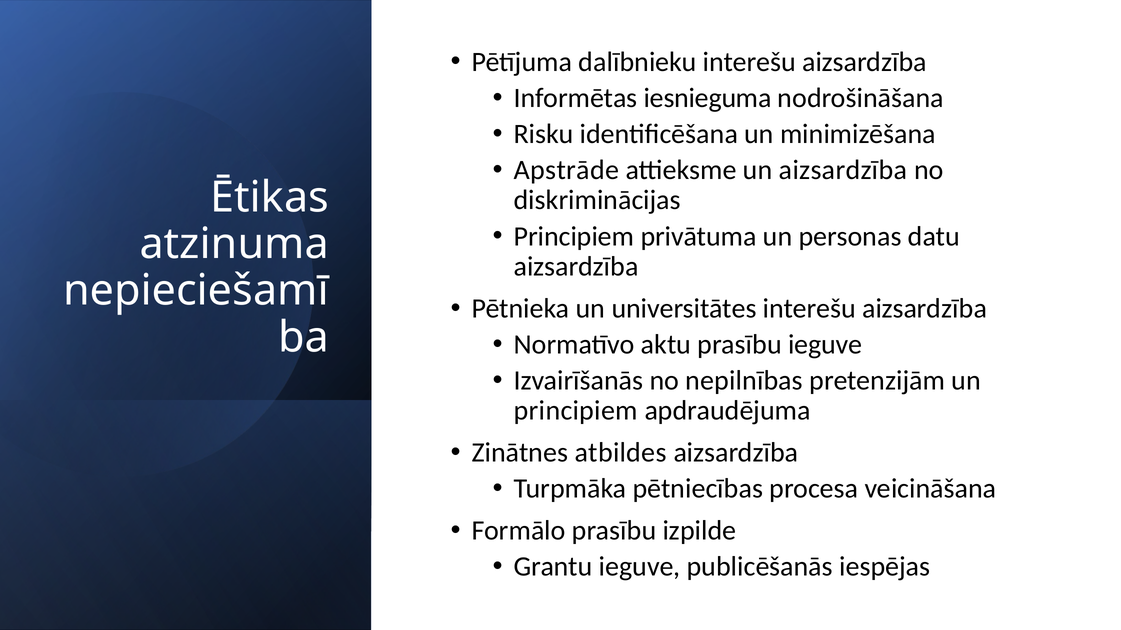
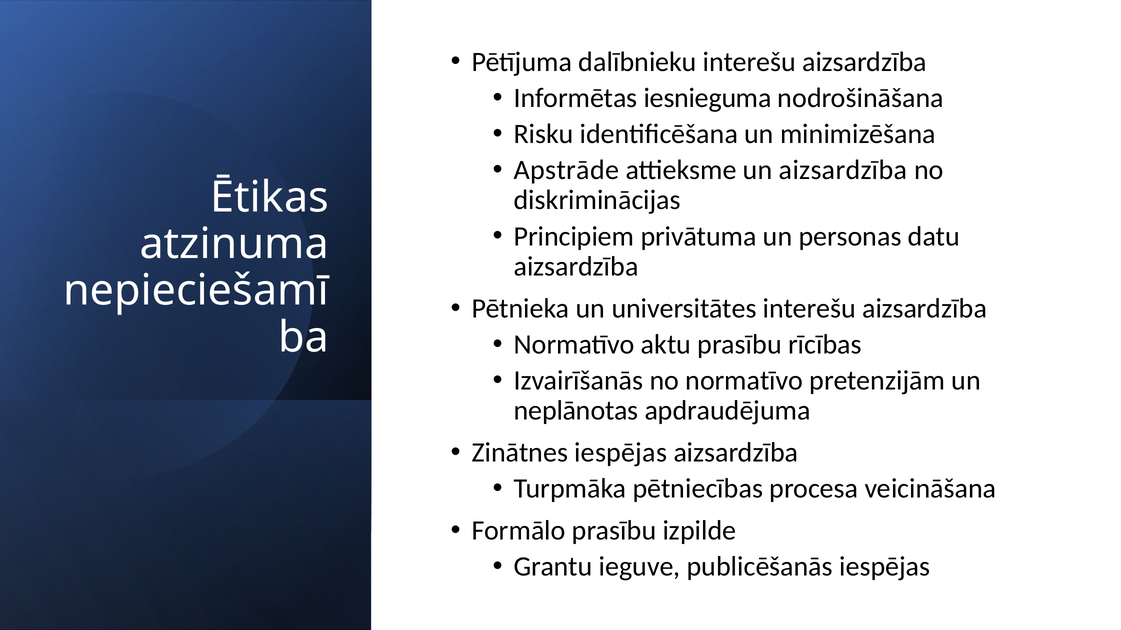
prasību ieguve: ieguve -> rīcības (825, 345)
no nepilnības: nepilnības -> normatīvo (744, 381)
principiem: principiem -> neplānotas (576, 411)
Zinātnes atbildes: atbildes -> iespējas (621, 453)
